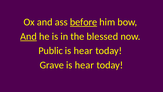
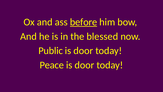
And underline: present -> none (29, 36)
hear: hear -> door (83, 51)
Grave: Grave -> Peace (52, 65)
hear: hear -> door (84, 65)
